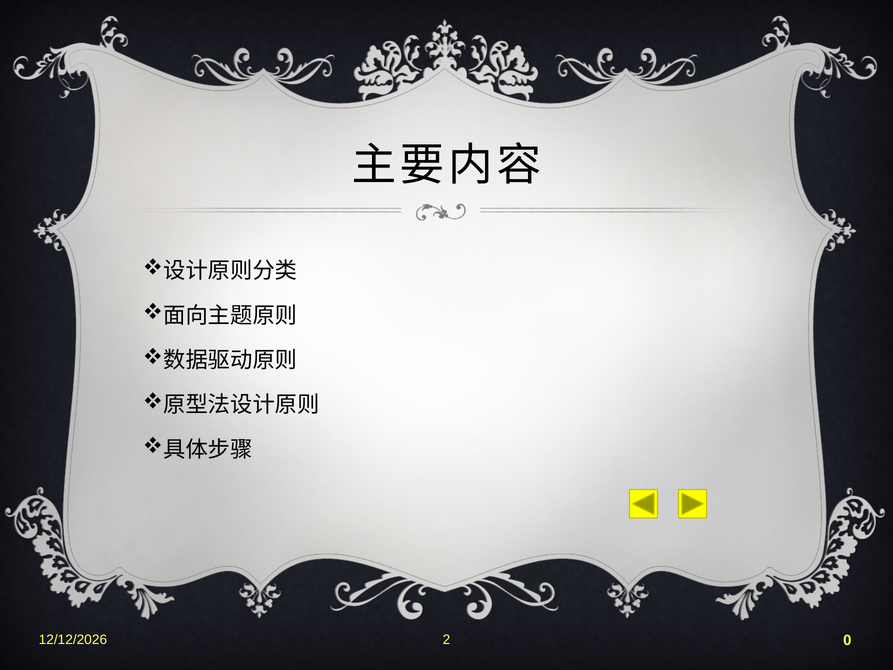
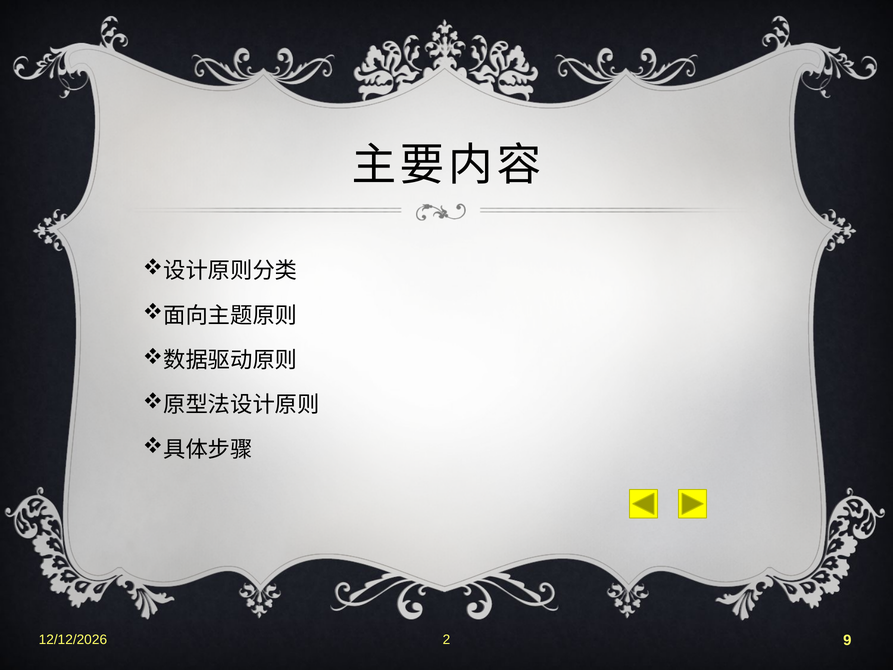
0: 0 -> 9 (847, 640)
